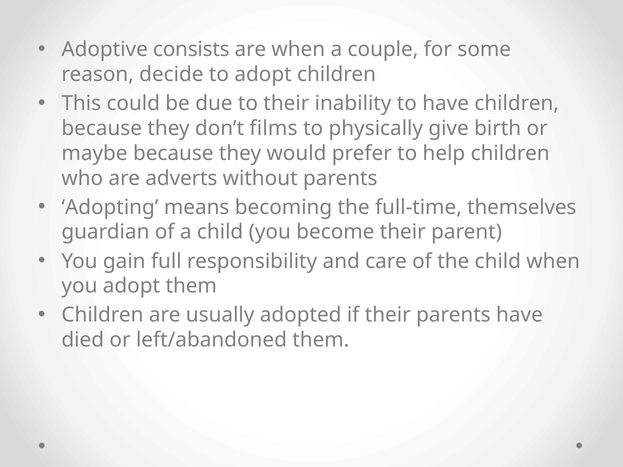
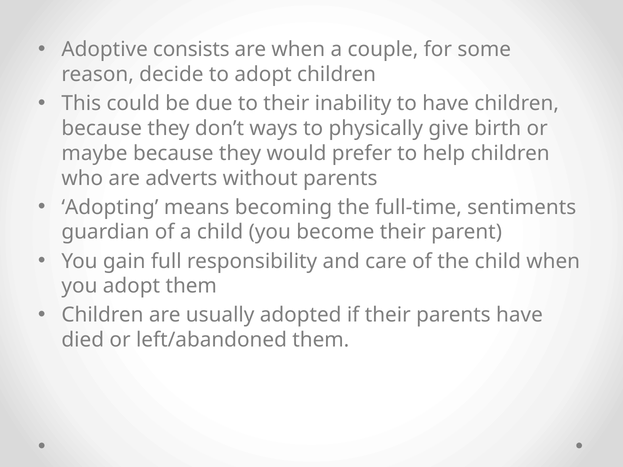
films: films -> ways (274, 128)
themselves: themselves -> sentiments (522, 207)
